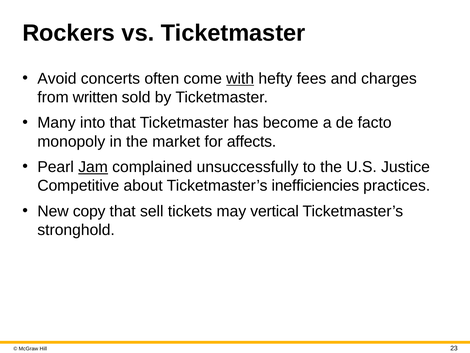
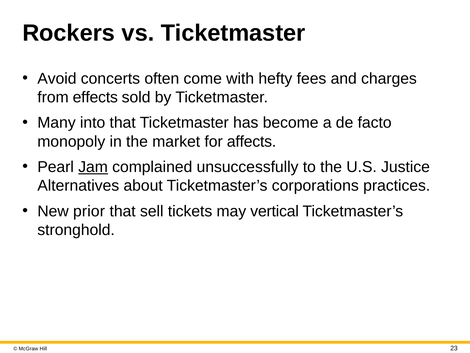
with underline: present -> none (240, 78)
written: written -> effects (95, 97)
Competitive: Competitive -> Alternatives (78, 186)
inefficiencies: inefficiencies -> corporations (315, 186)
copy: copy -> prior (89, 211)
